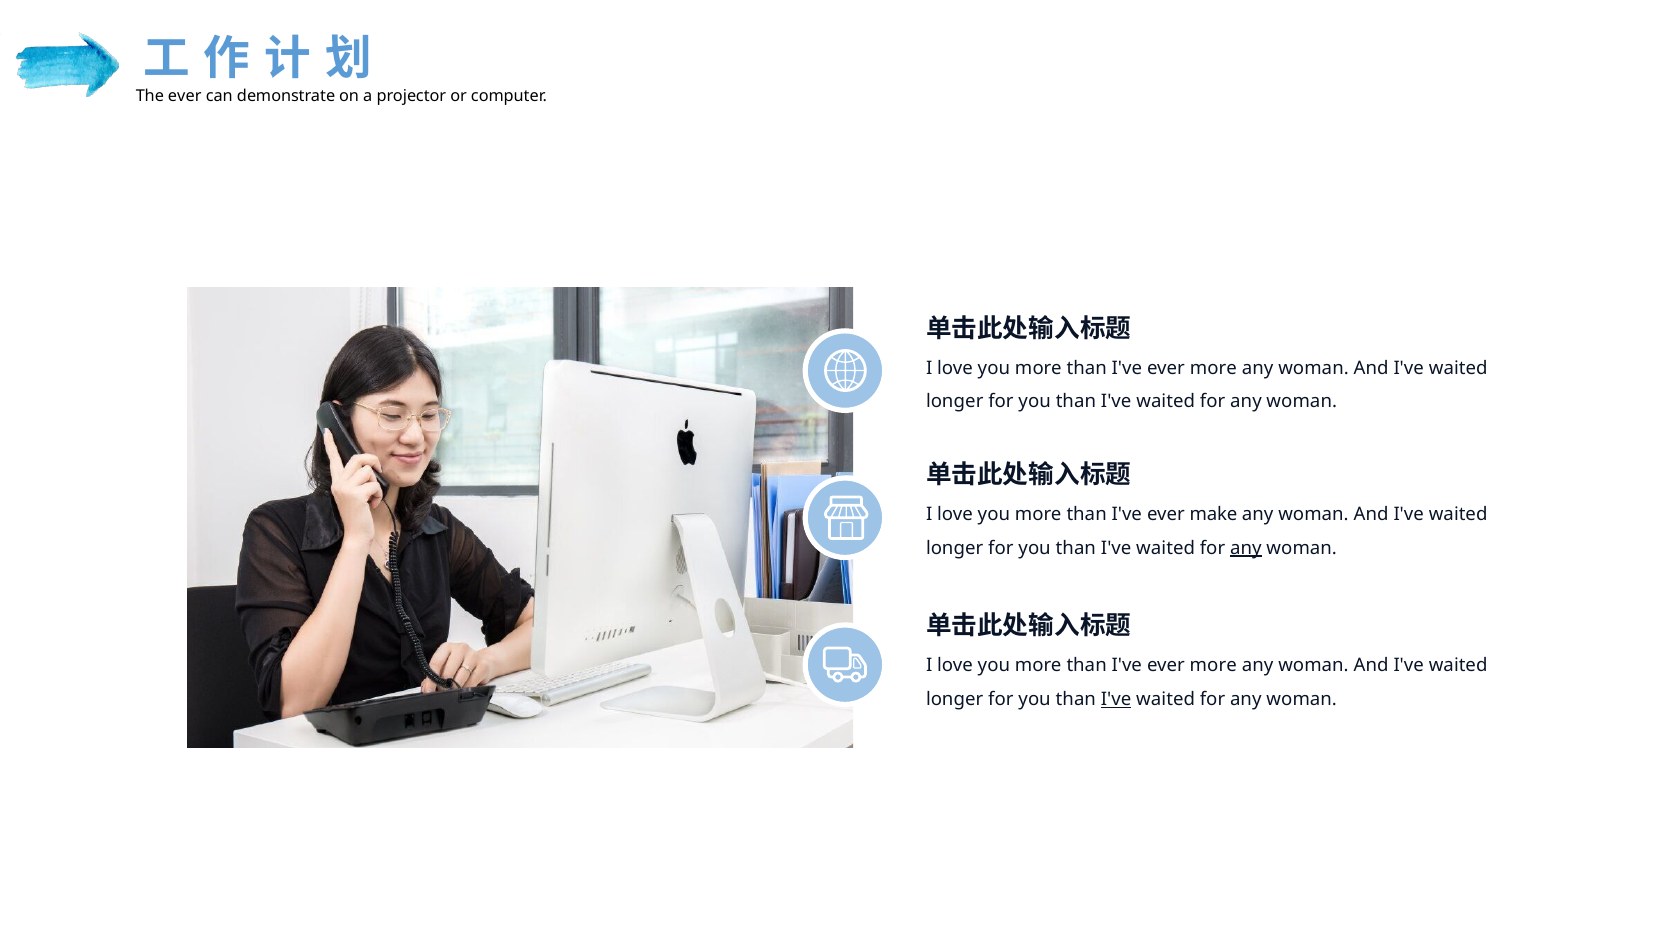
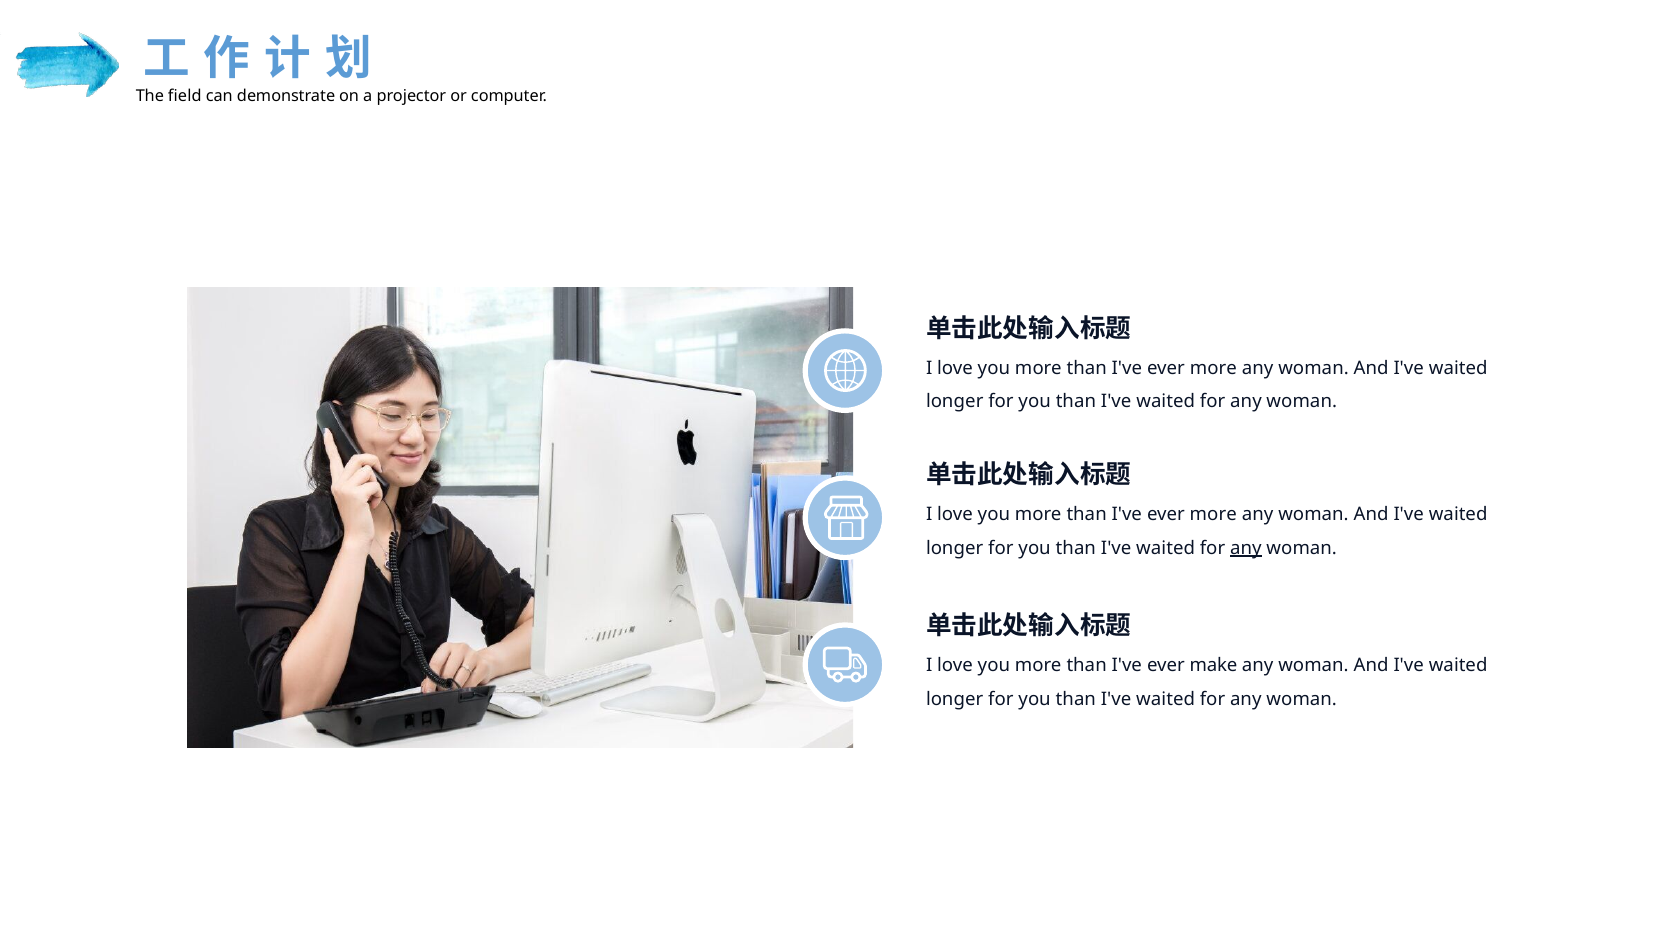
The ever: ever -> field (185, 96)
make: make -> more (1213, 514)
more: more -> make (1213, 666)
I've underline: present -> none (1116, 699)
